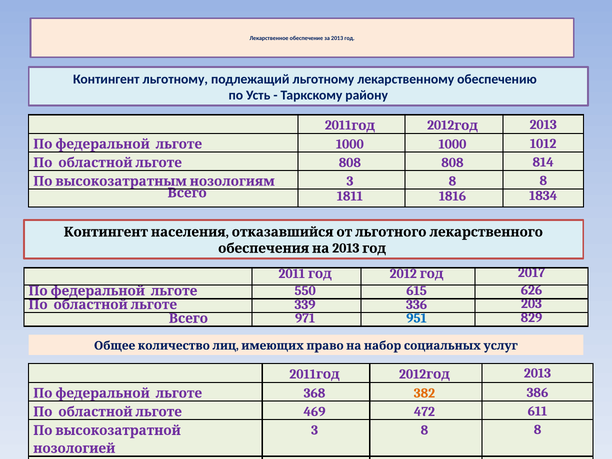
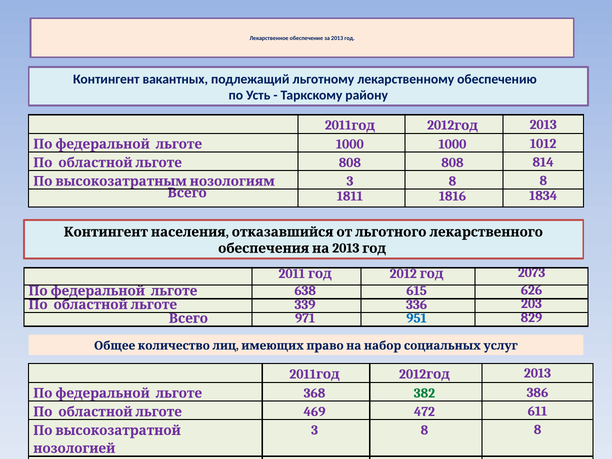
Контингент льготному: льготному -> вакантных (175, 79)
2017: 2017 -> 2073 (532, 273)
550: 550 -> 638 (305, 291)
382 colour: orange -> green (424, 393)
